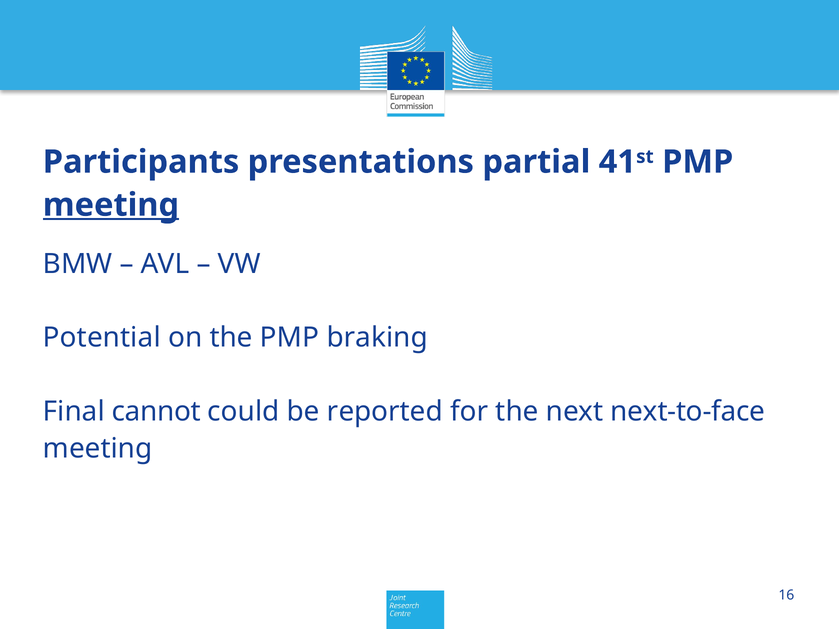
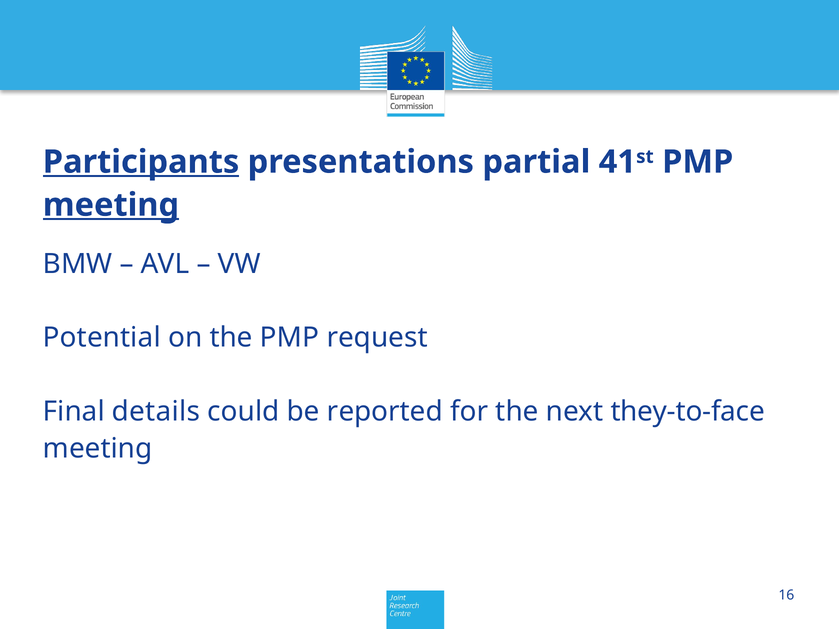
Participants underline: none -> present (141, 162)
braking: braking -> request (377, 338)
cannot: cannot -> details (156, 412)
next-to-face: next-to-face -> they-to-face (688, 412)
